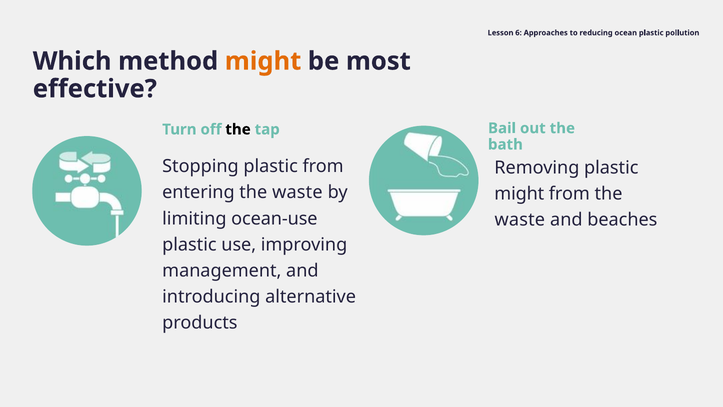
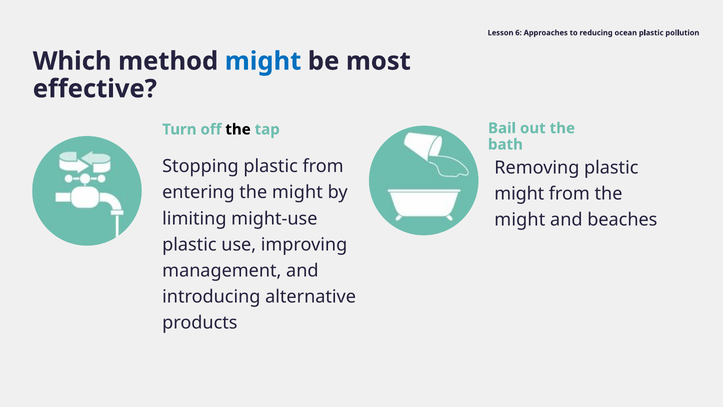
might colour: orange -> blue (263, 61)
entering the waste: waste -> might (297, 192)
ocean-use: ocean-use -> might-use (274, 218)
waste: waste -> might (520, 220)
